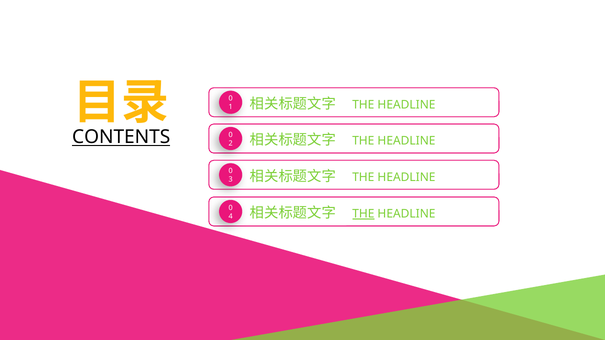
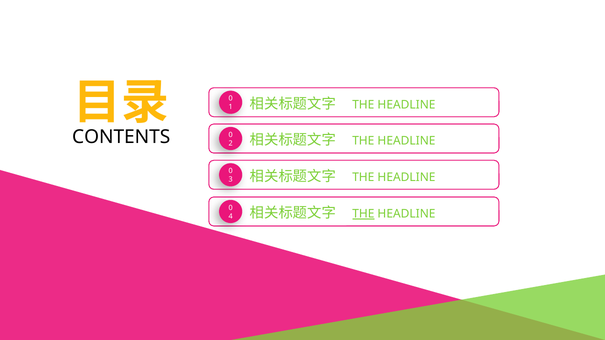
CONTENTS underline: present -> none (121, 137)
